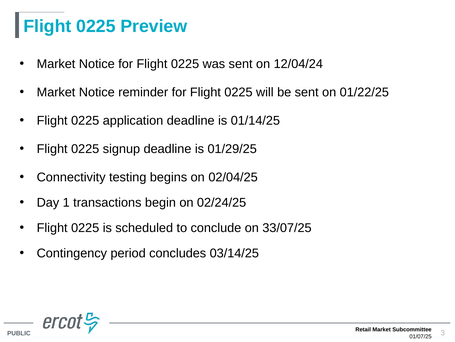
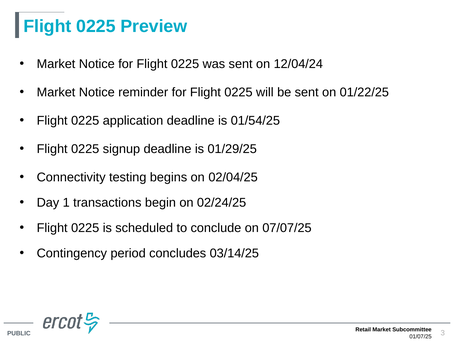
01/14/25: 01/14/25 -> 01/54/25 (255, 120)
33/07/25: 33/07/25 -> 07/07/25 (287, 228)
